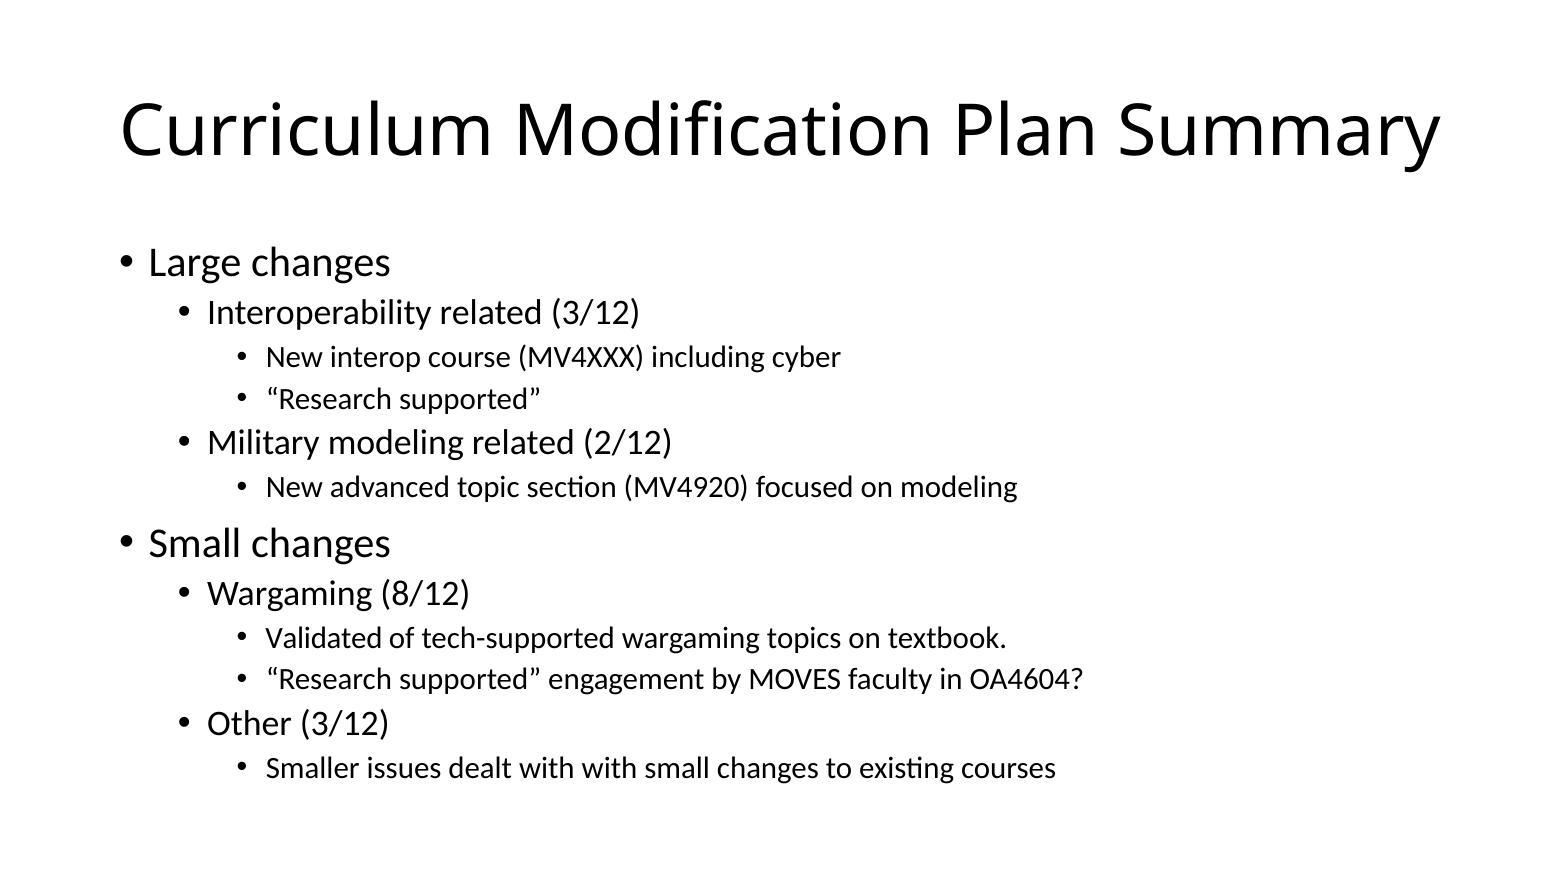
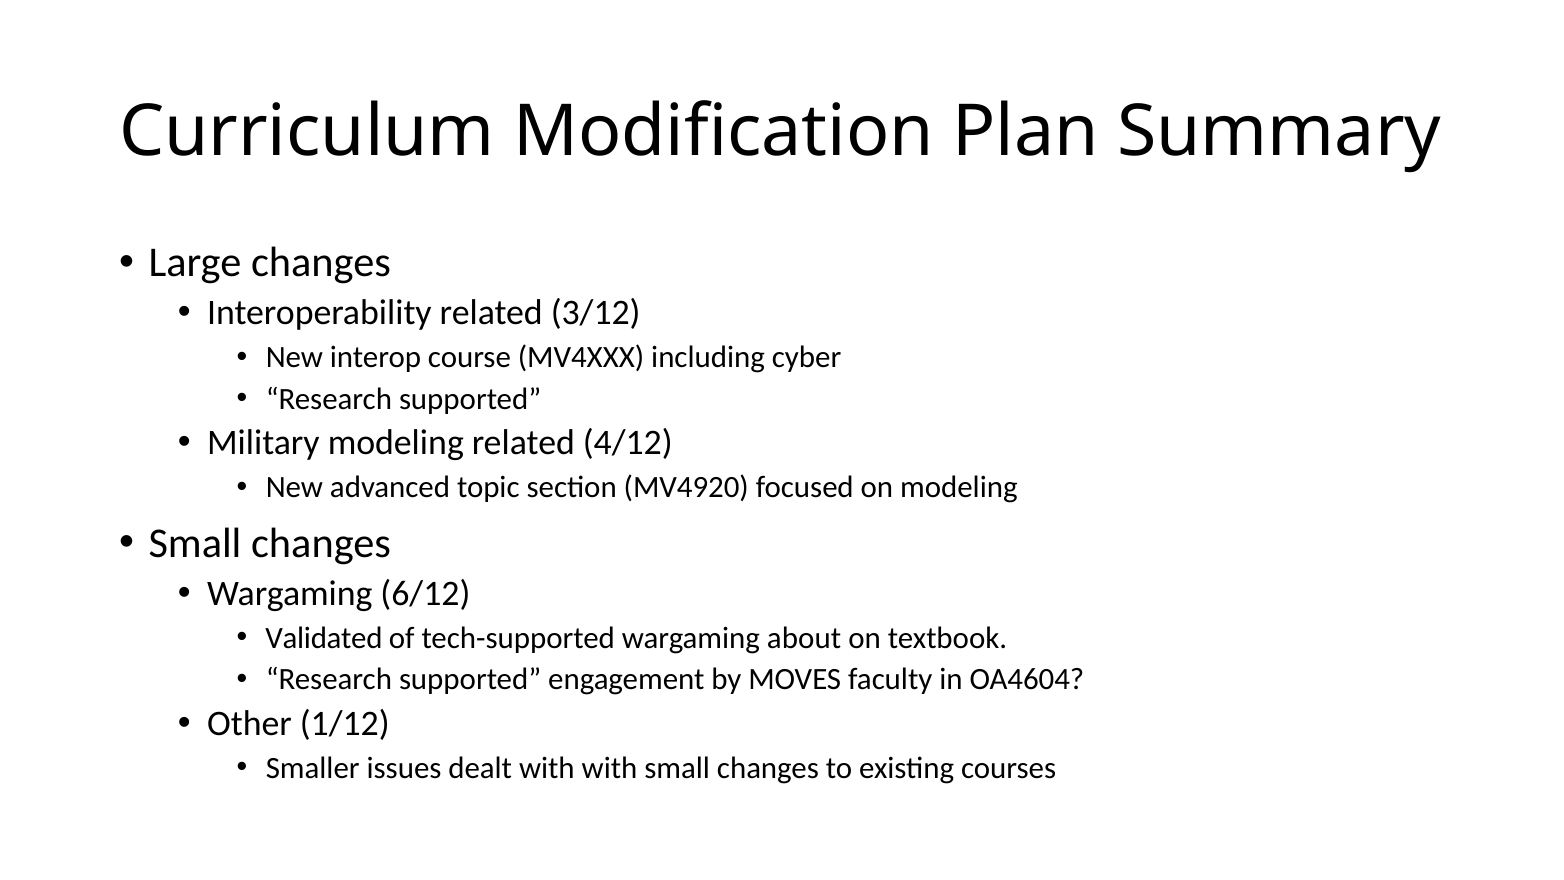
2/12: 2/12 -> 4/12 (628, 443)
8/12: 8/12 -> 6/12 (425, 593)
topics: topics -> about (804, 638)
Other 3/12: 3/12 -> 1/12 (345, 723)
